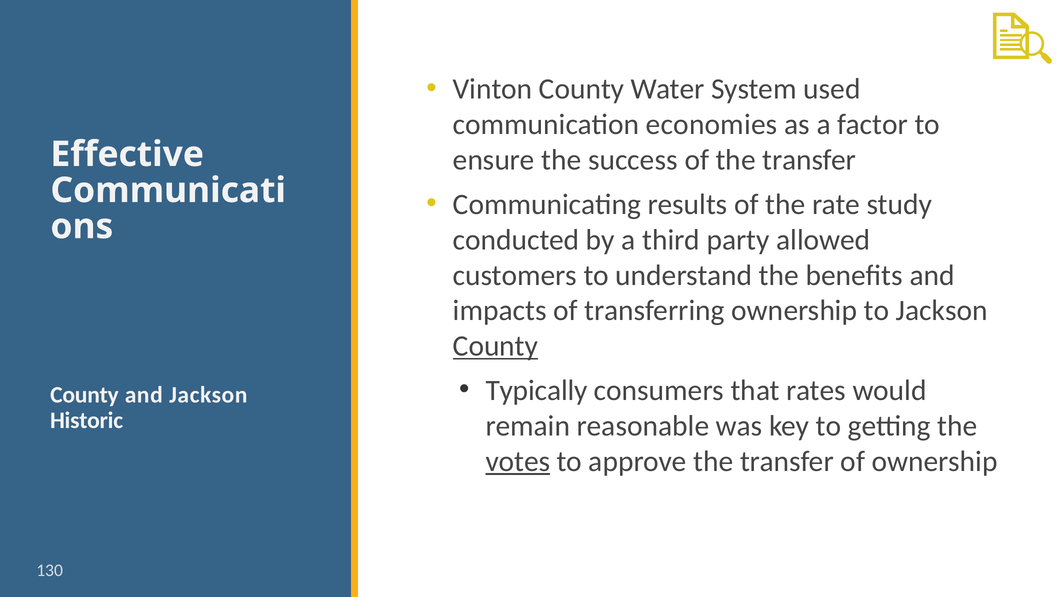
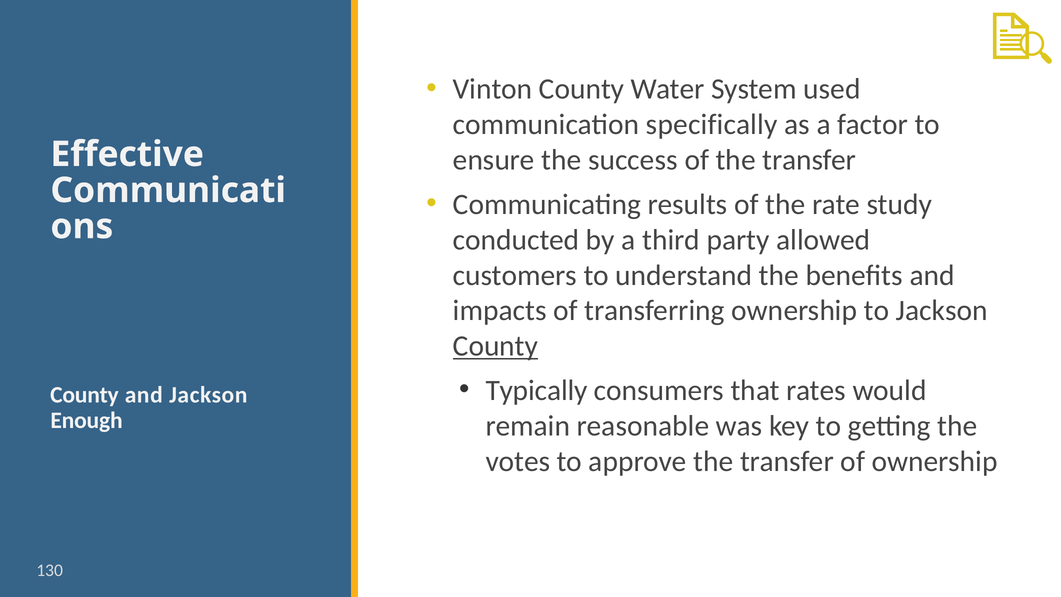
economies: economies -> specifically (712, 125)
Historic: Historic -> Enough (87, 420)
votes underline: present -> none (518, 461)
